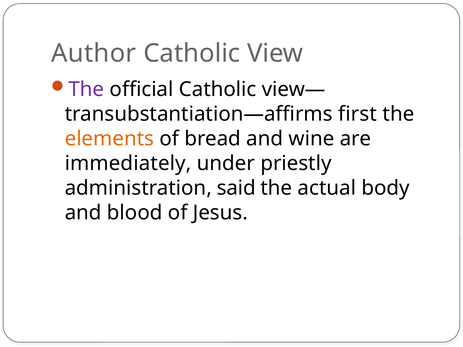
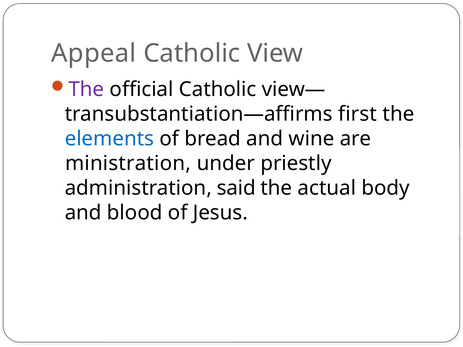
Author: Author -> Appeal (94, 54)
elements colour: orange -> blue (109, 139)
immediately: immediately -> ministration (128, 164)
